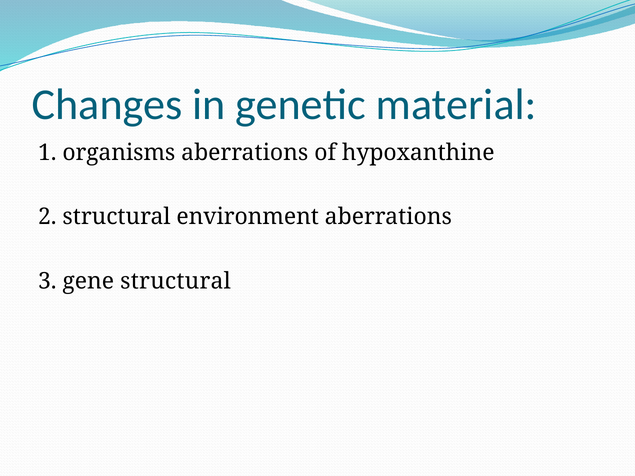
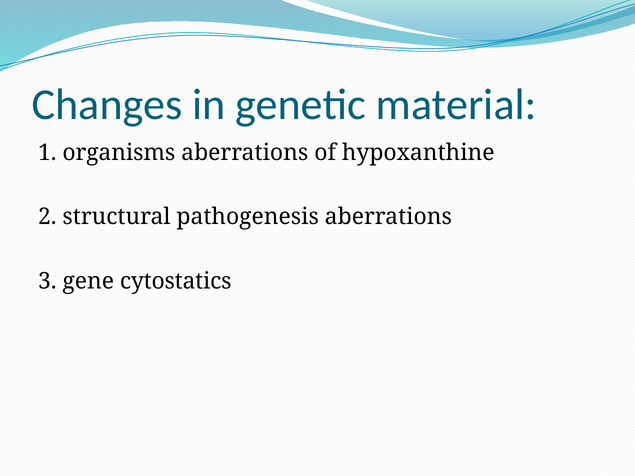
environment: environment -> pathogenesis (248, 217)
gene structural: structural -> cytostatics (176, 281)
